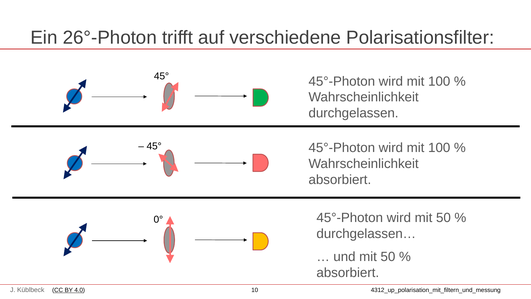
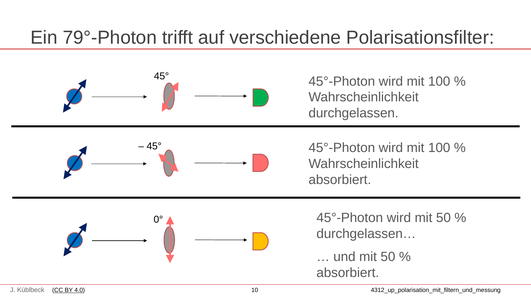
26°-Photon: 26°-Photon -> 79°-Photon (110, 38)
